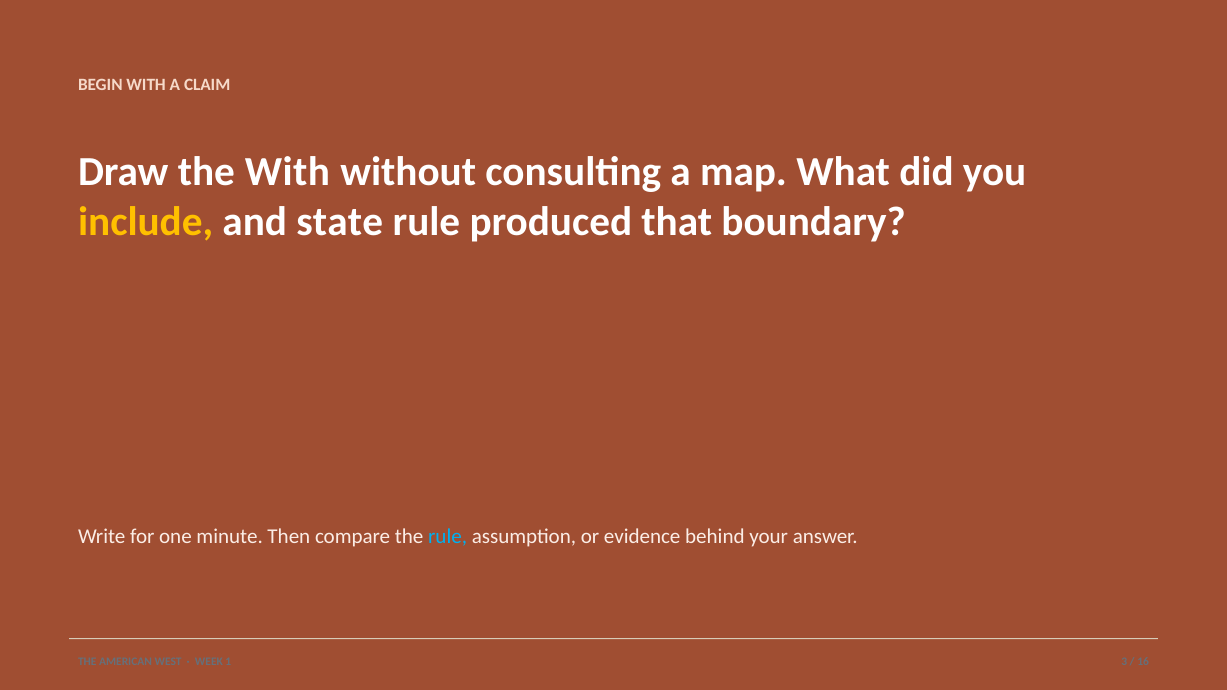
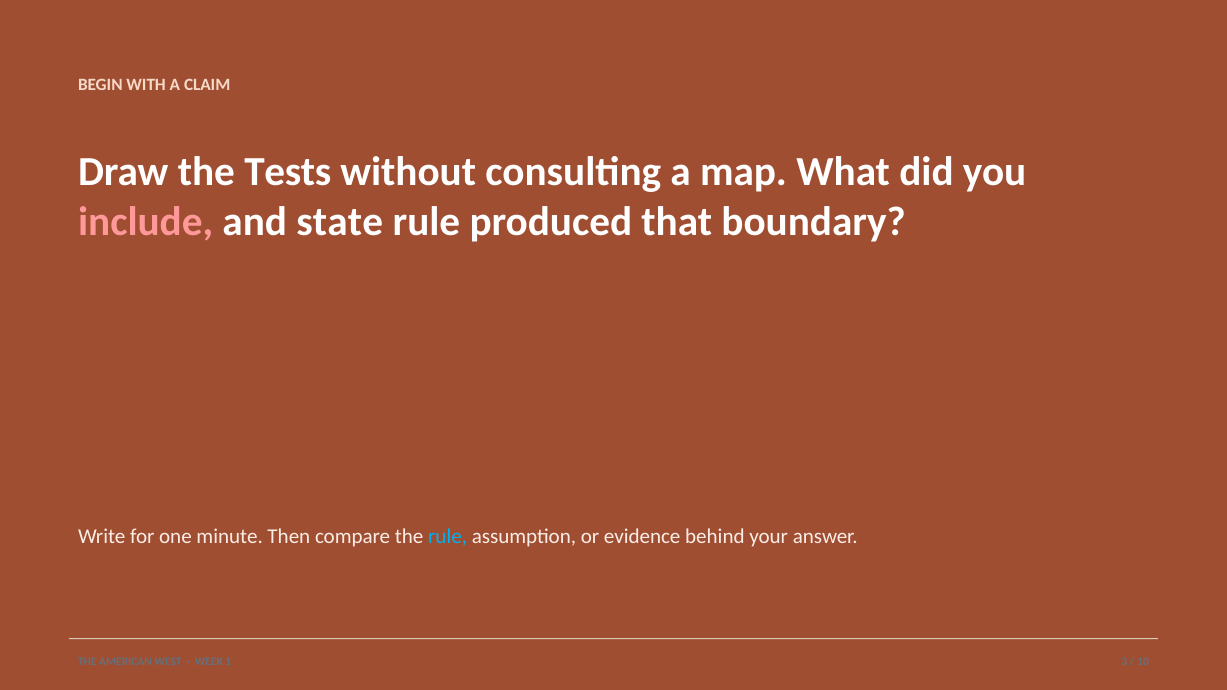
the With: With -> Tests (288, 172)
include colour: yellow -> pink (146, 222)
16: 16 -> 10 (1143, 662)
